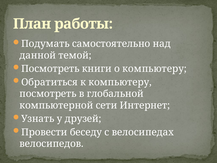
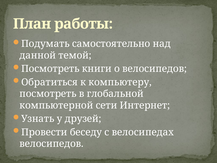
о компьютеру: компьютеру -> велосипедов (155, 69)
